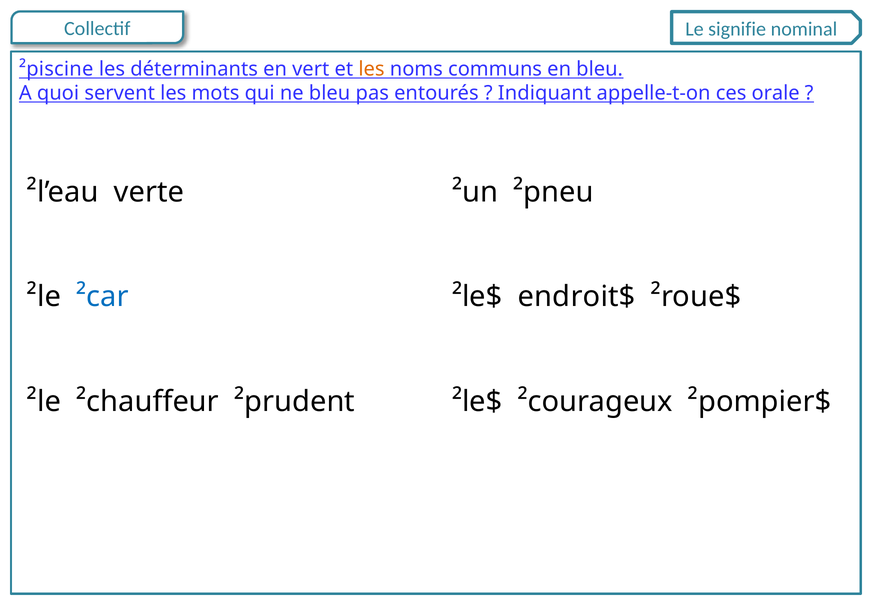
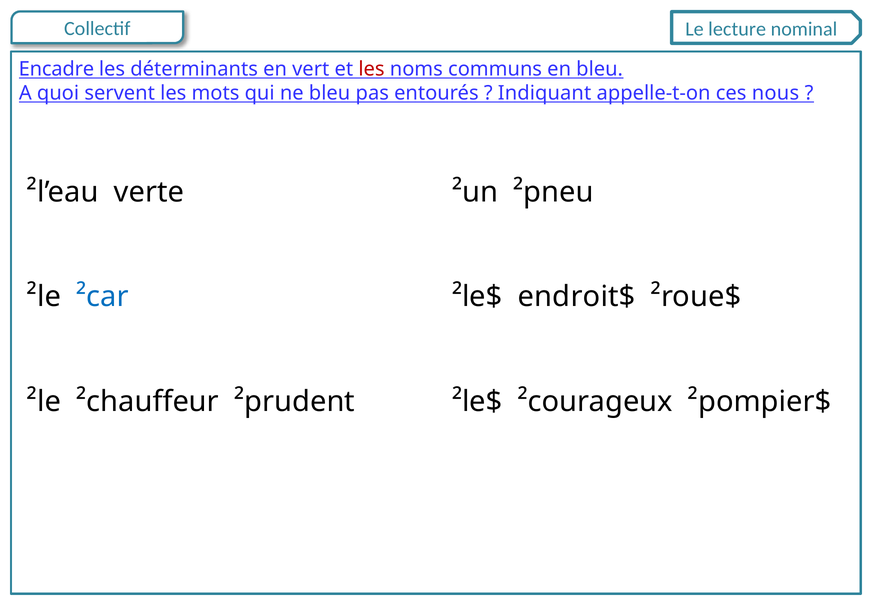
signifie: signifie -> lecture (737, 29)
²piscine: ²piscine -> Encadre (56, 69)
les colour: orange -> red (372, 69)
orale: orale -> nous (776, 93)
